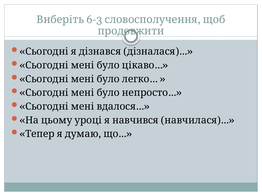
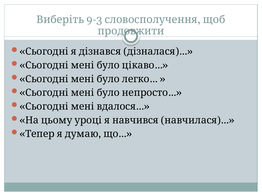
6-3: 6-3 -> 9-3 (94, 20)
